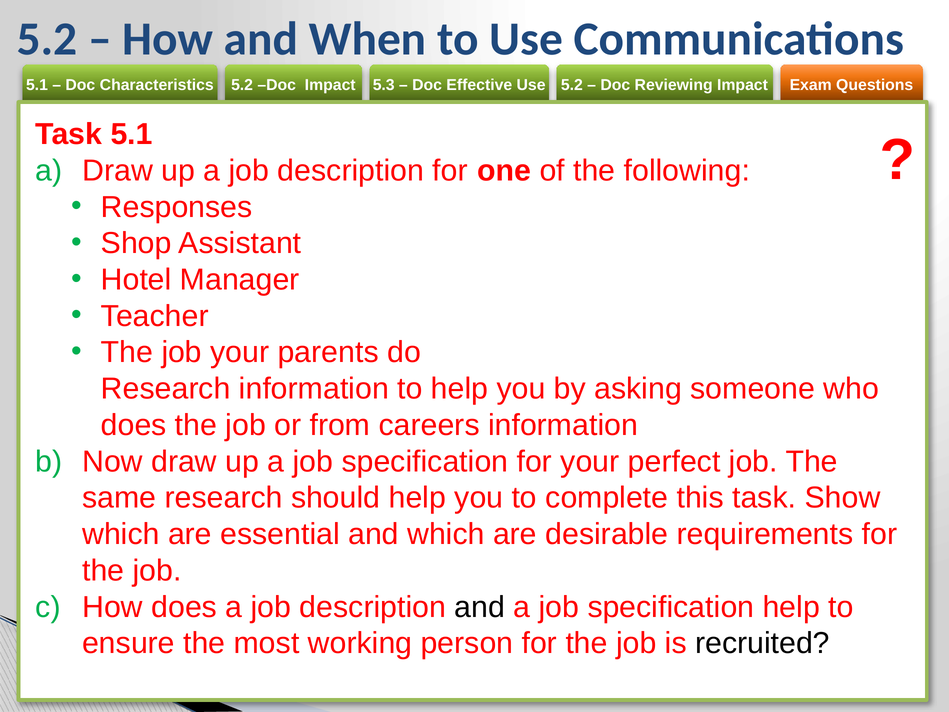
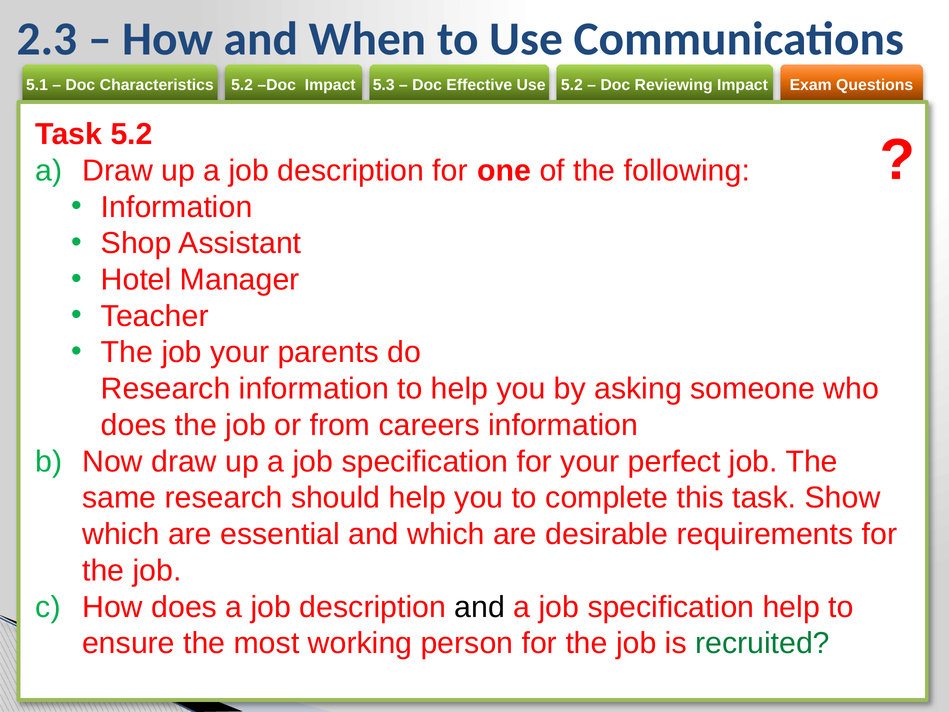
5.2: 5.2 -> 2.3 (47, 39)
Task 5.1: 5.1 -> 5.2 (132, 134)
Responses: Responses -> Information (177, 207)
recruited colour: black -> green (762, 643)
